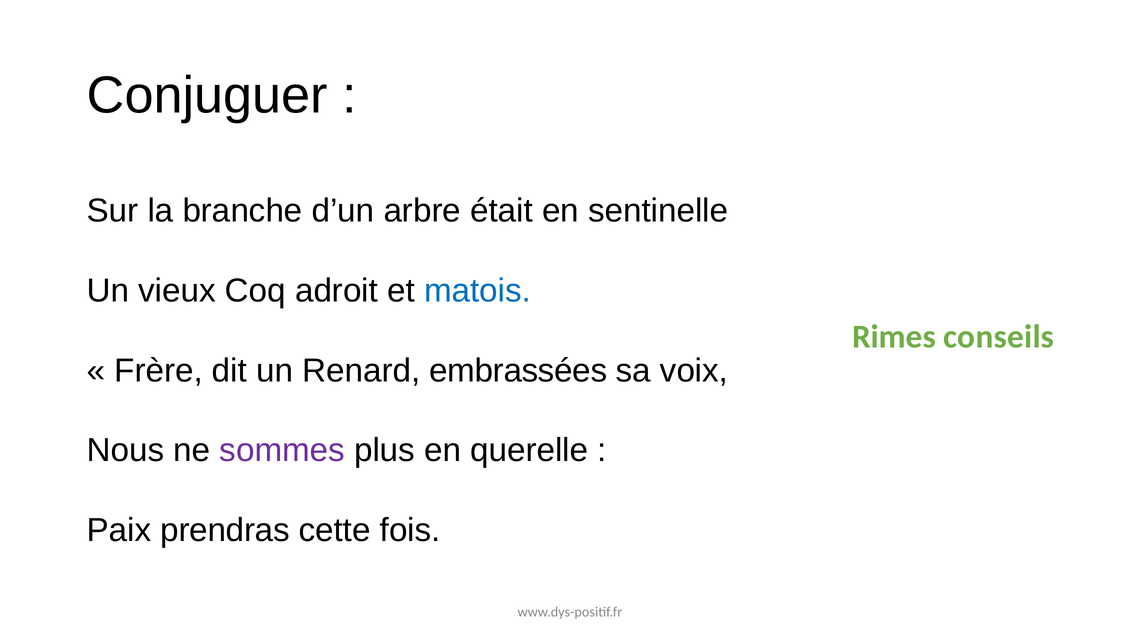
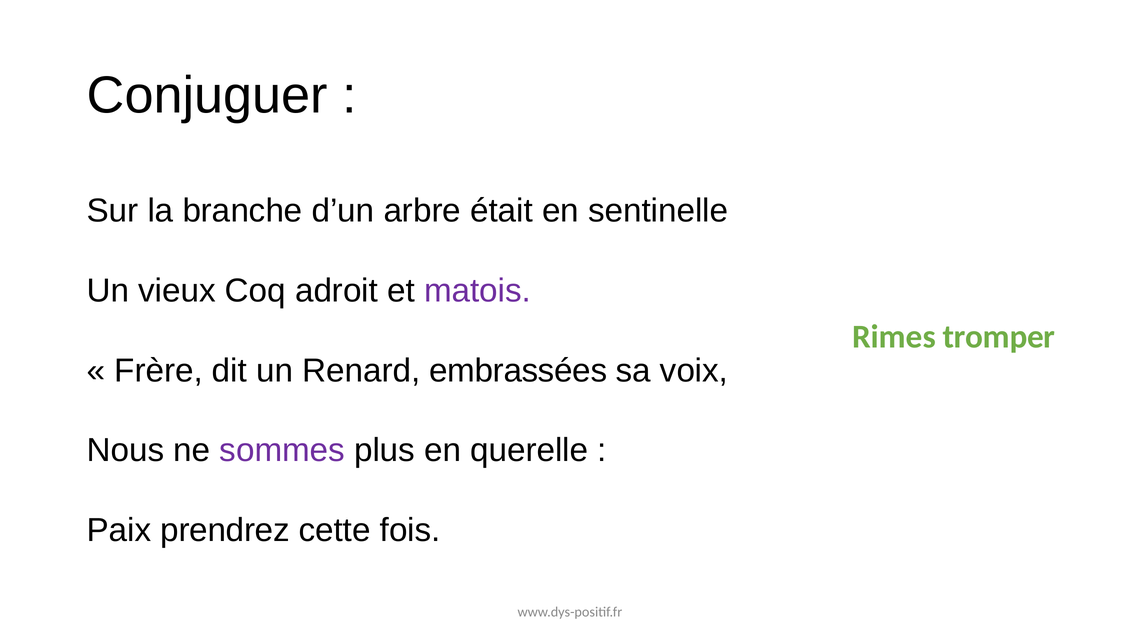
matois colour: blue -> purple (478, 291)
conseils: conseils -> tromper (999, 337)
prendras: prendras -> prendrez (225, 530)
